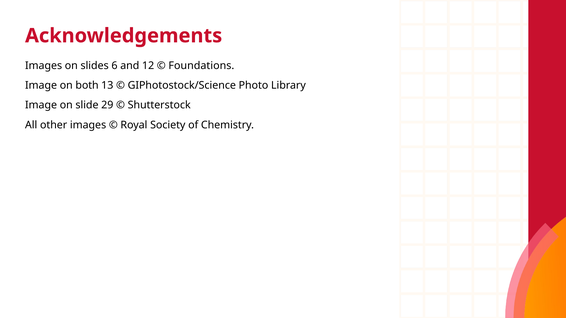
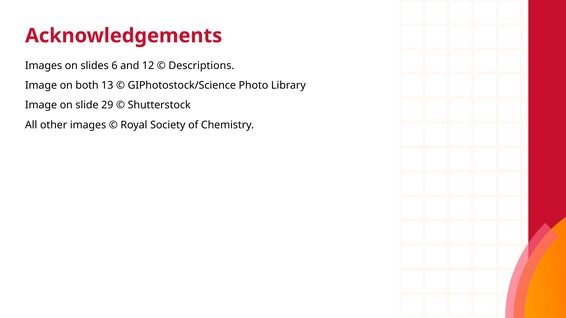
Foundations: Foundations -> Descriptions (201, 66)
